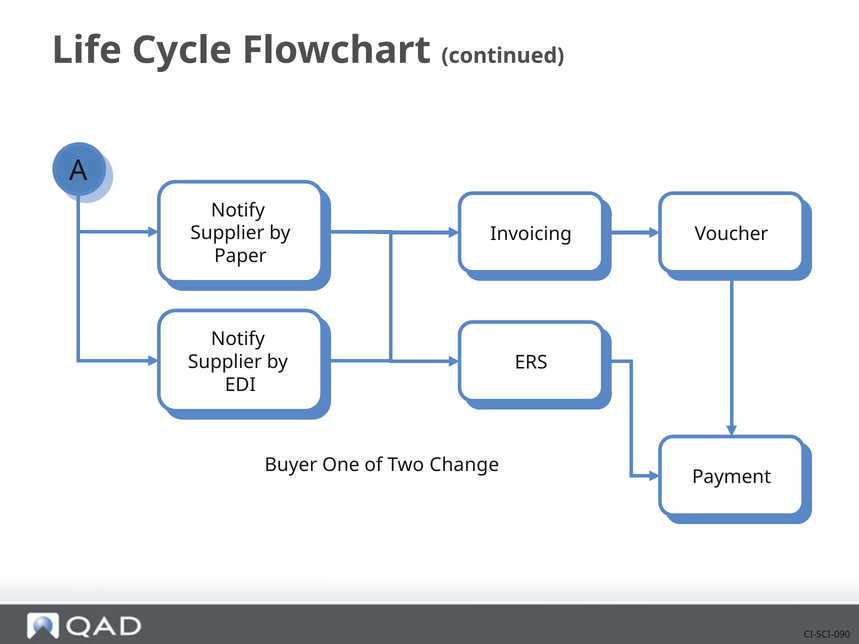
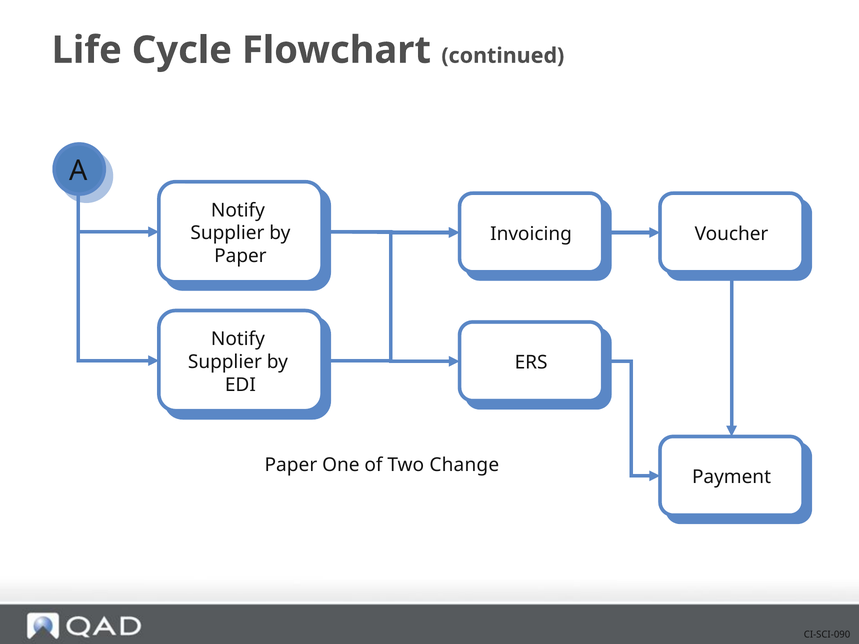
Buyer: Buyer -> Paper (291, 465)
